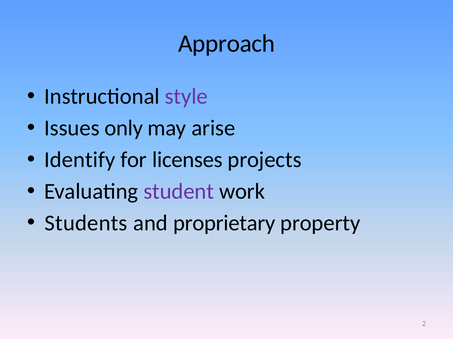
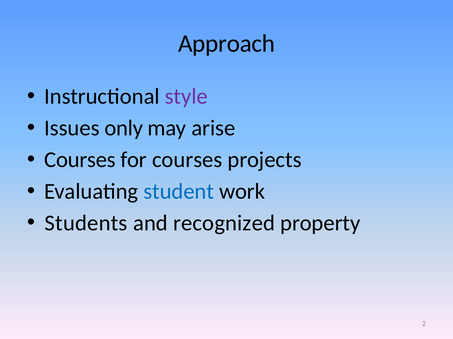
Identify: Identify -> Courses (80, 160)
for licenses: licenses -> courses (187, 160)
student colour: purple -> blue (179, 192)
proprietary: proprietary -> recognized (224, 224)
